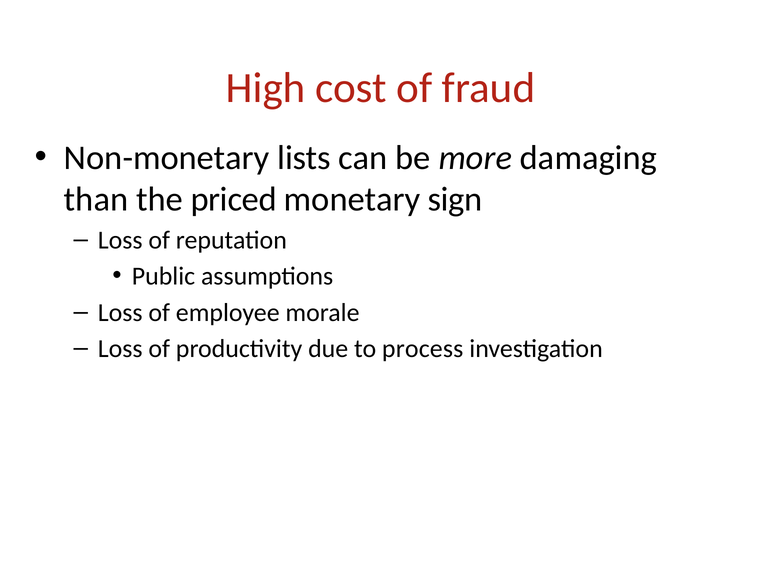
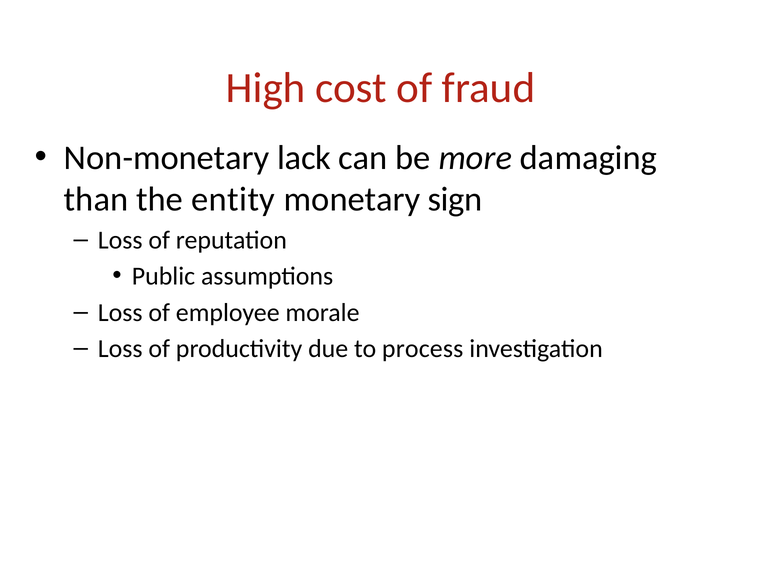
lists: lists -> lack (304, 158)
priced: priced -> entity (233, 199)
